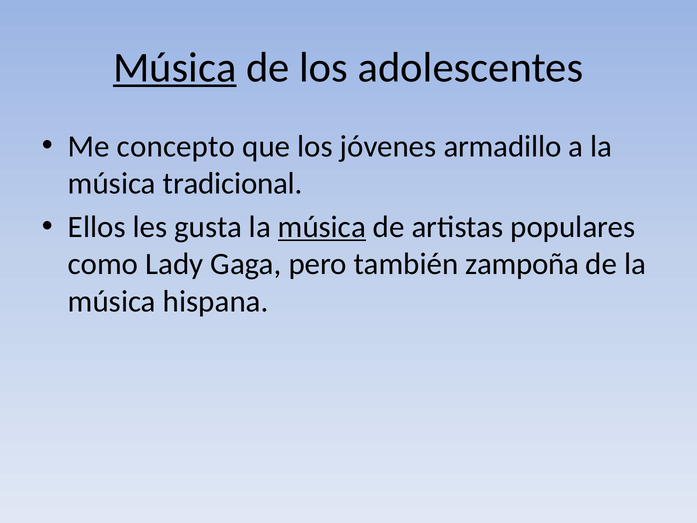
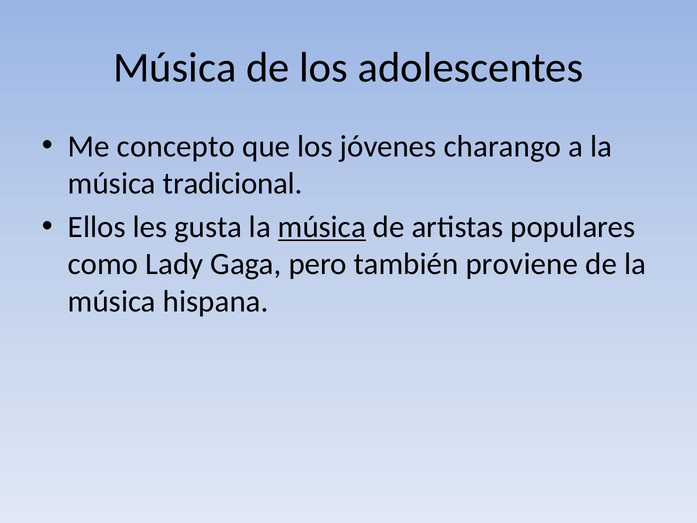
Música underline: present -> none (175, 67)
armadillo: armadillo -> charango (502, 146)
zampoña: zampoña -> proviene (522, 264)
